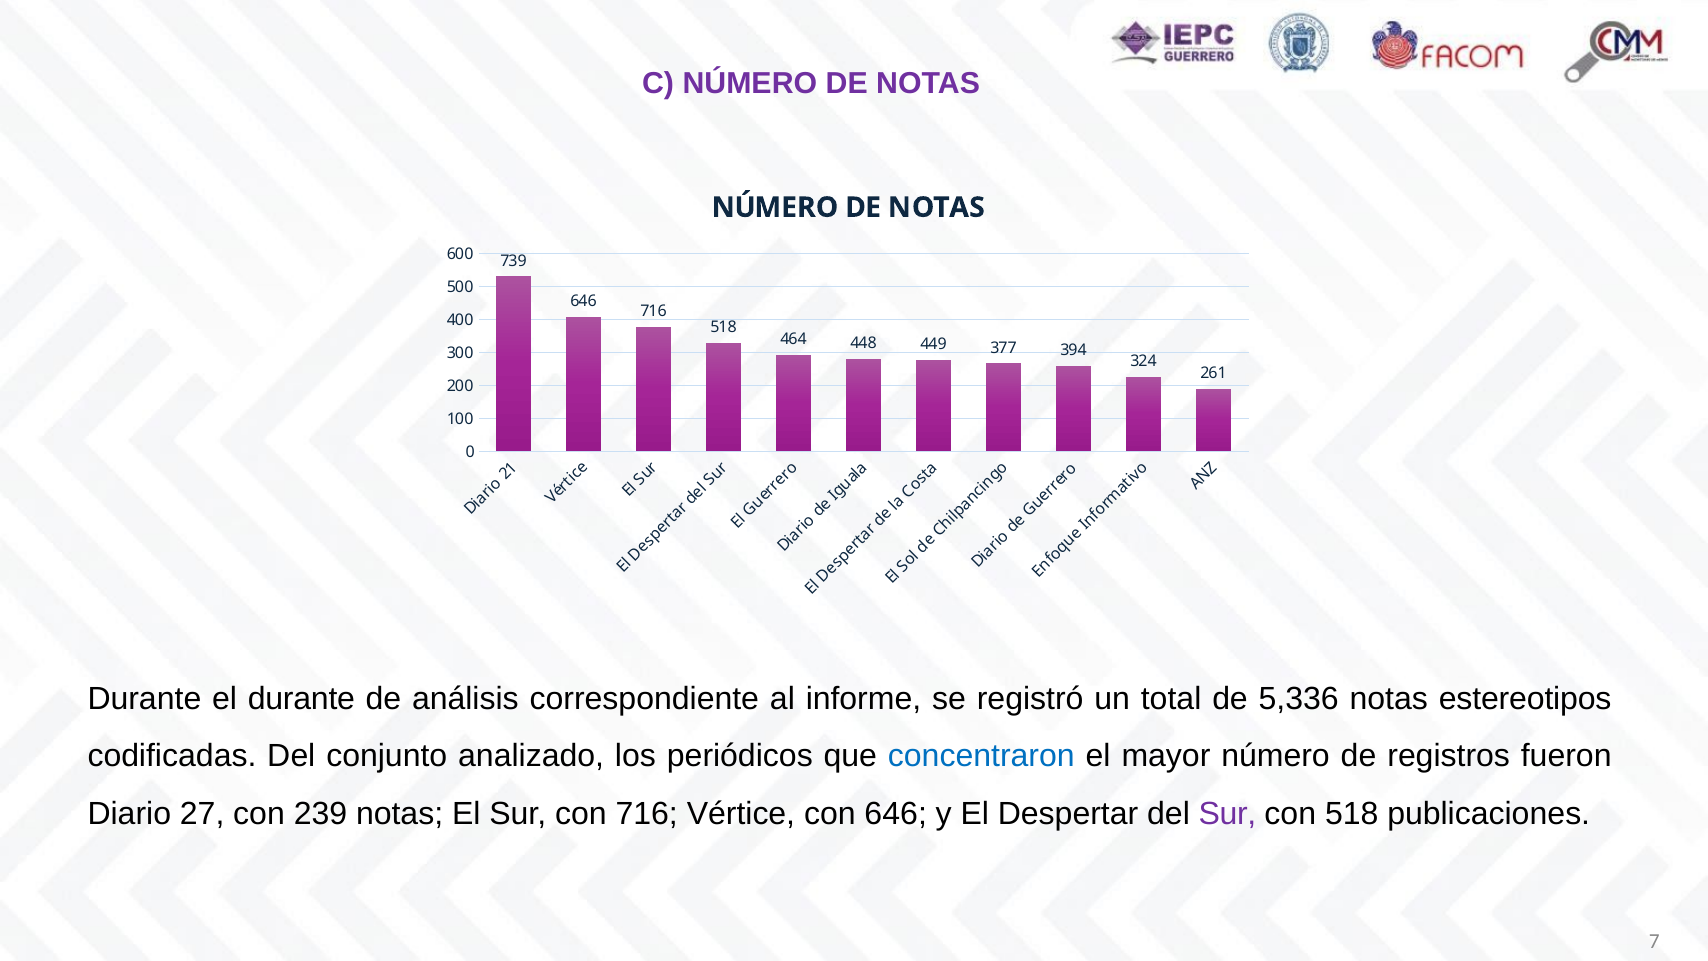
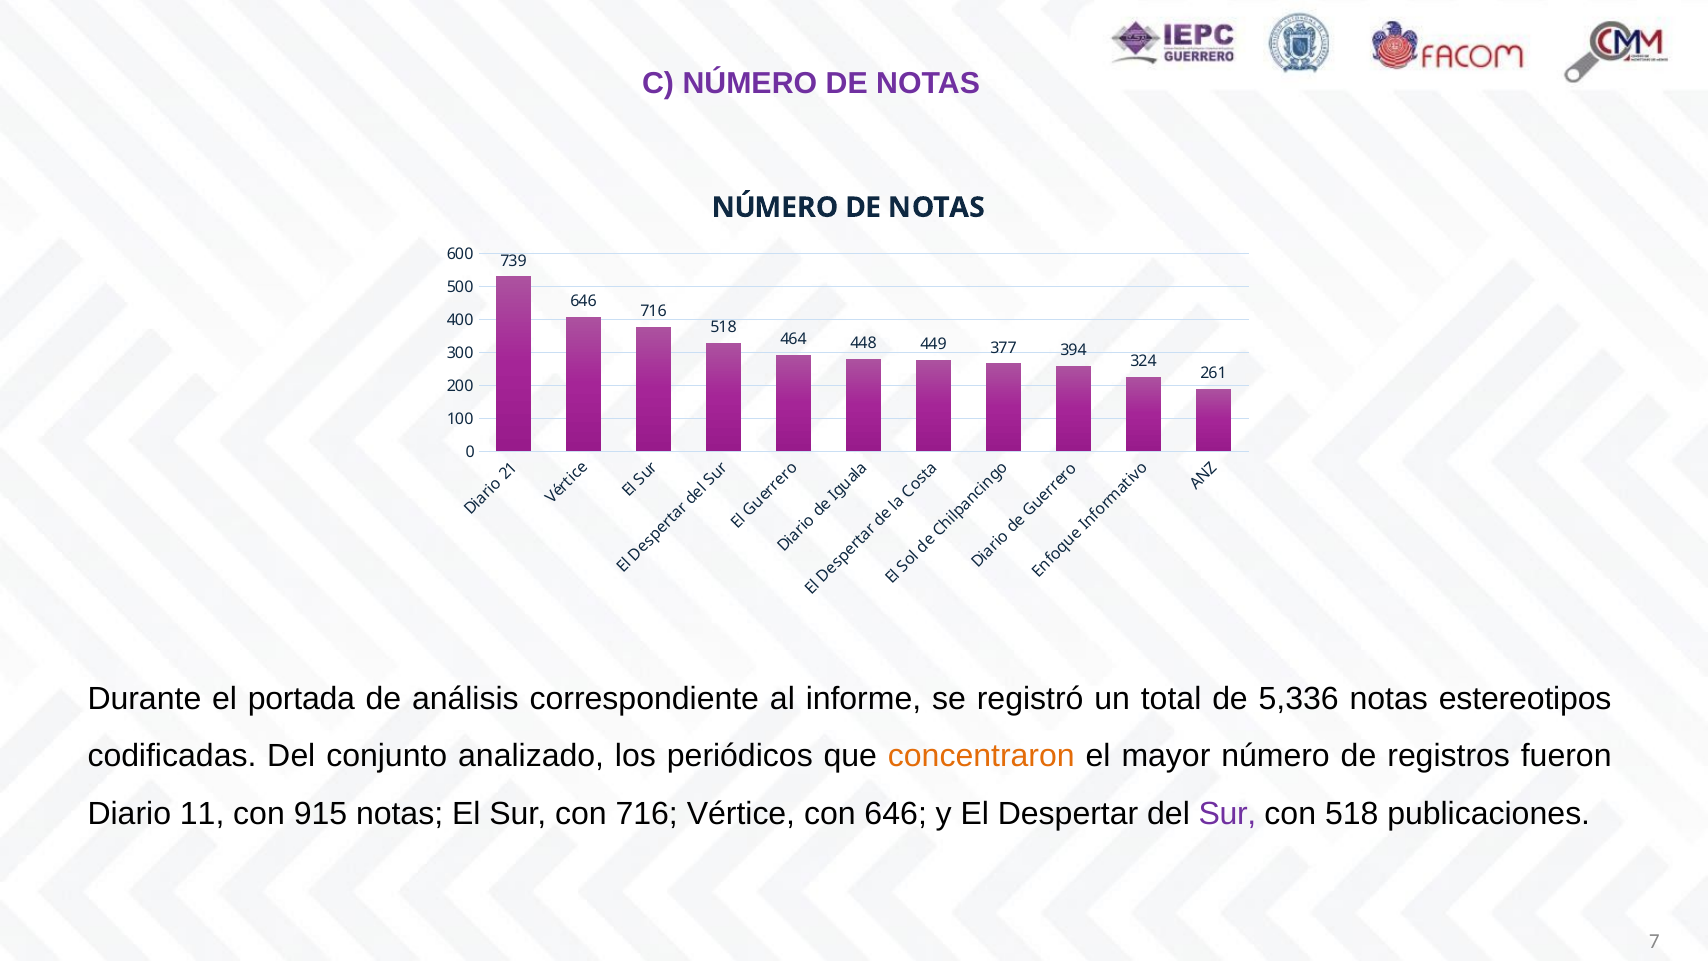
el durante: durante -> portada (301, 698)
concentraron colour: blue -> orange (981, 756)
27: 27 -> 11 (202, 814)
239: 239 -> 915 (321, 814)
